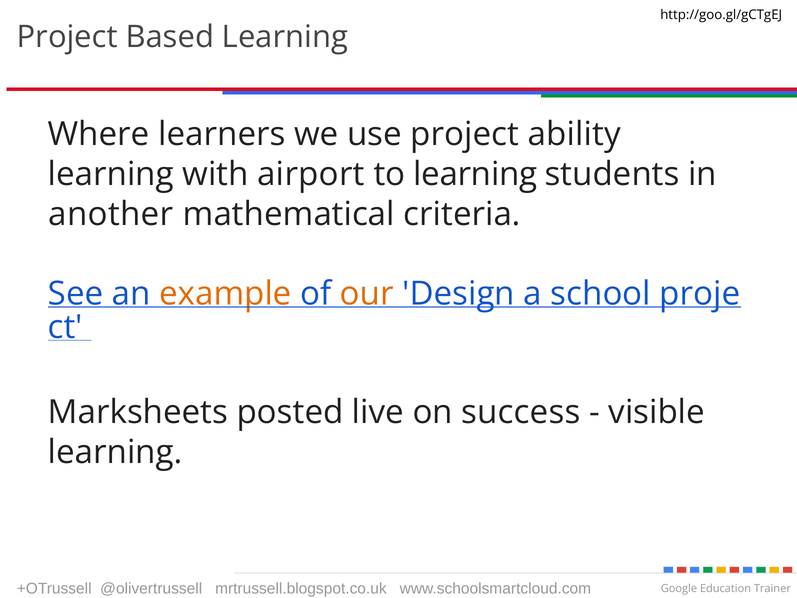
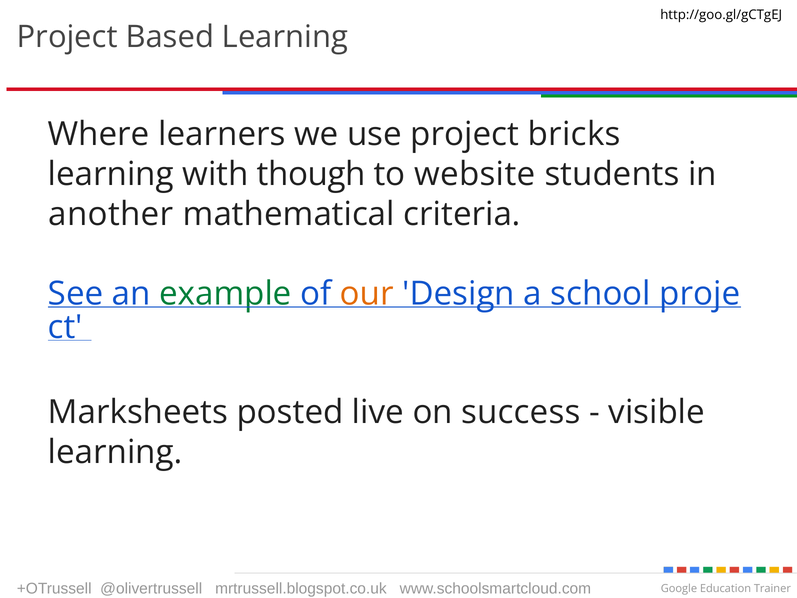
ability: ability -> bricks (574, 134)
airport: airport -> though (311, 174)
to learning: learning -> website (475, 174)
example colour: orange -> green (225, 294)
